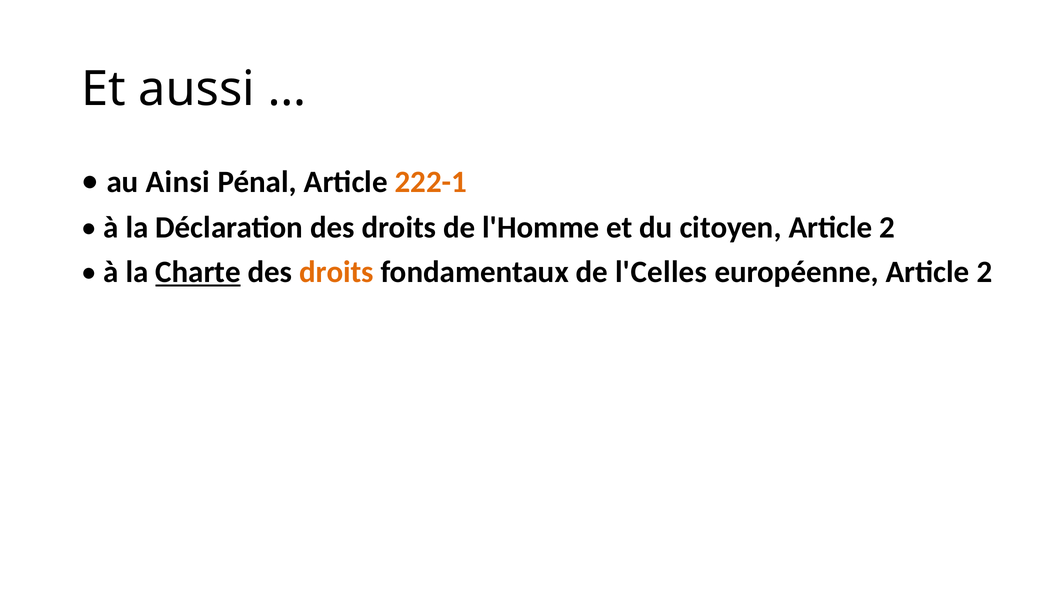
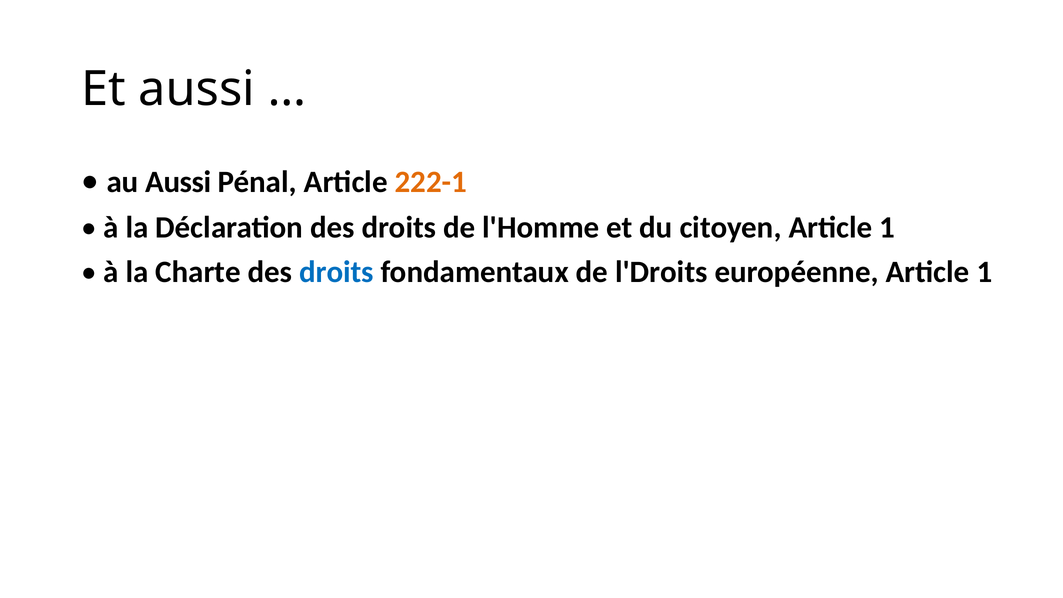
au Ainsi: Ainsi -> Aussi (178, 182)
citoyen Article 2: 2 -> 1 (887, 228)
Charte underline: present -> none (198, 272)
droits colour: orange -> blue (336, 272)
l'Celles: l'Celles -> l'Droits (661, 272)
européenne Article 2: 2 -> 1 (984, 272)
